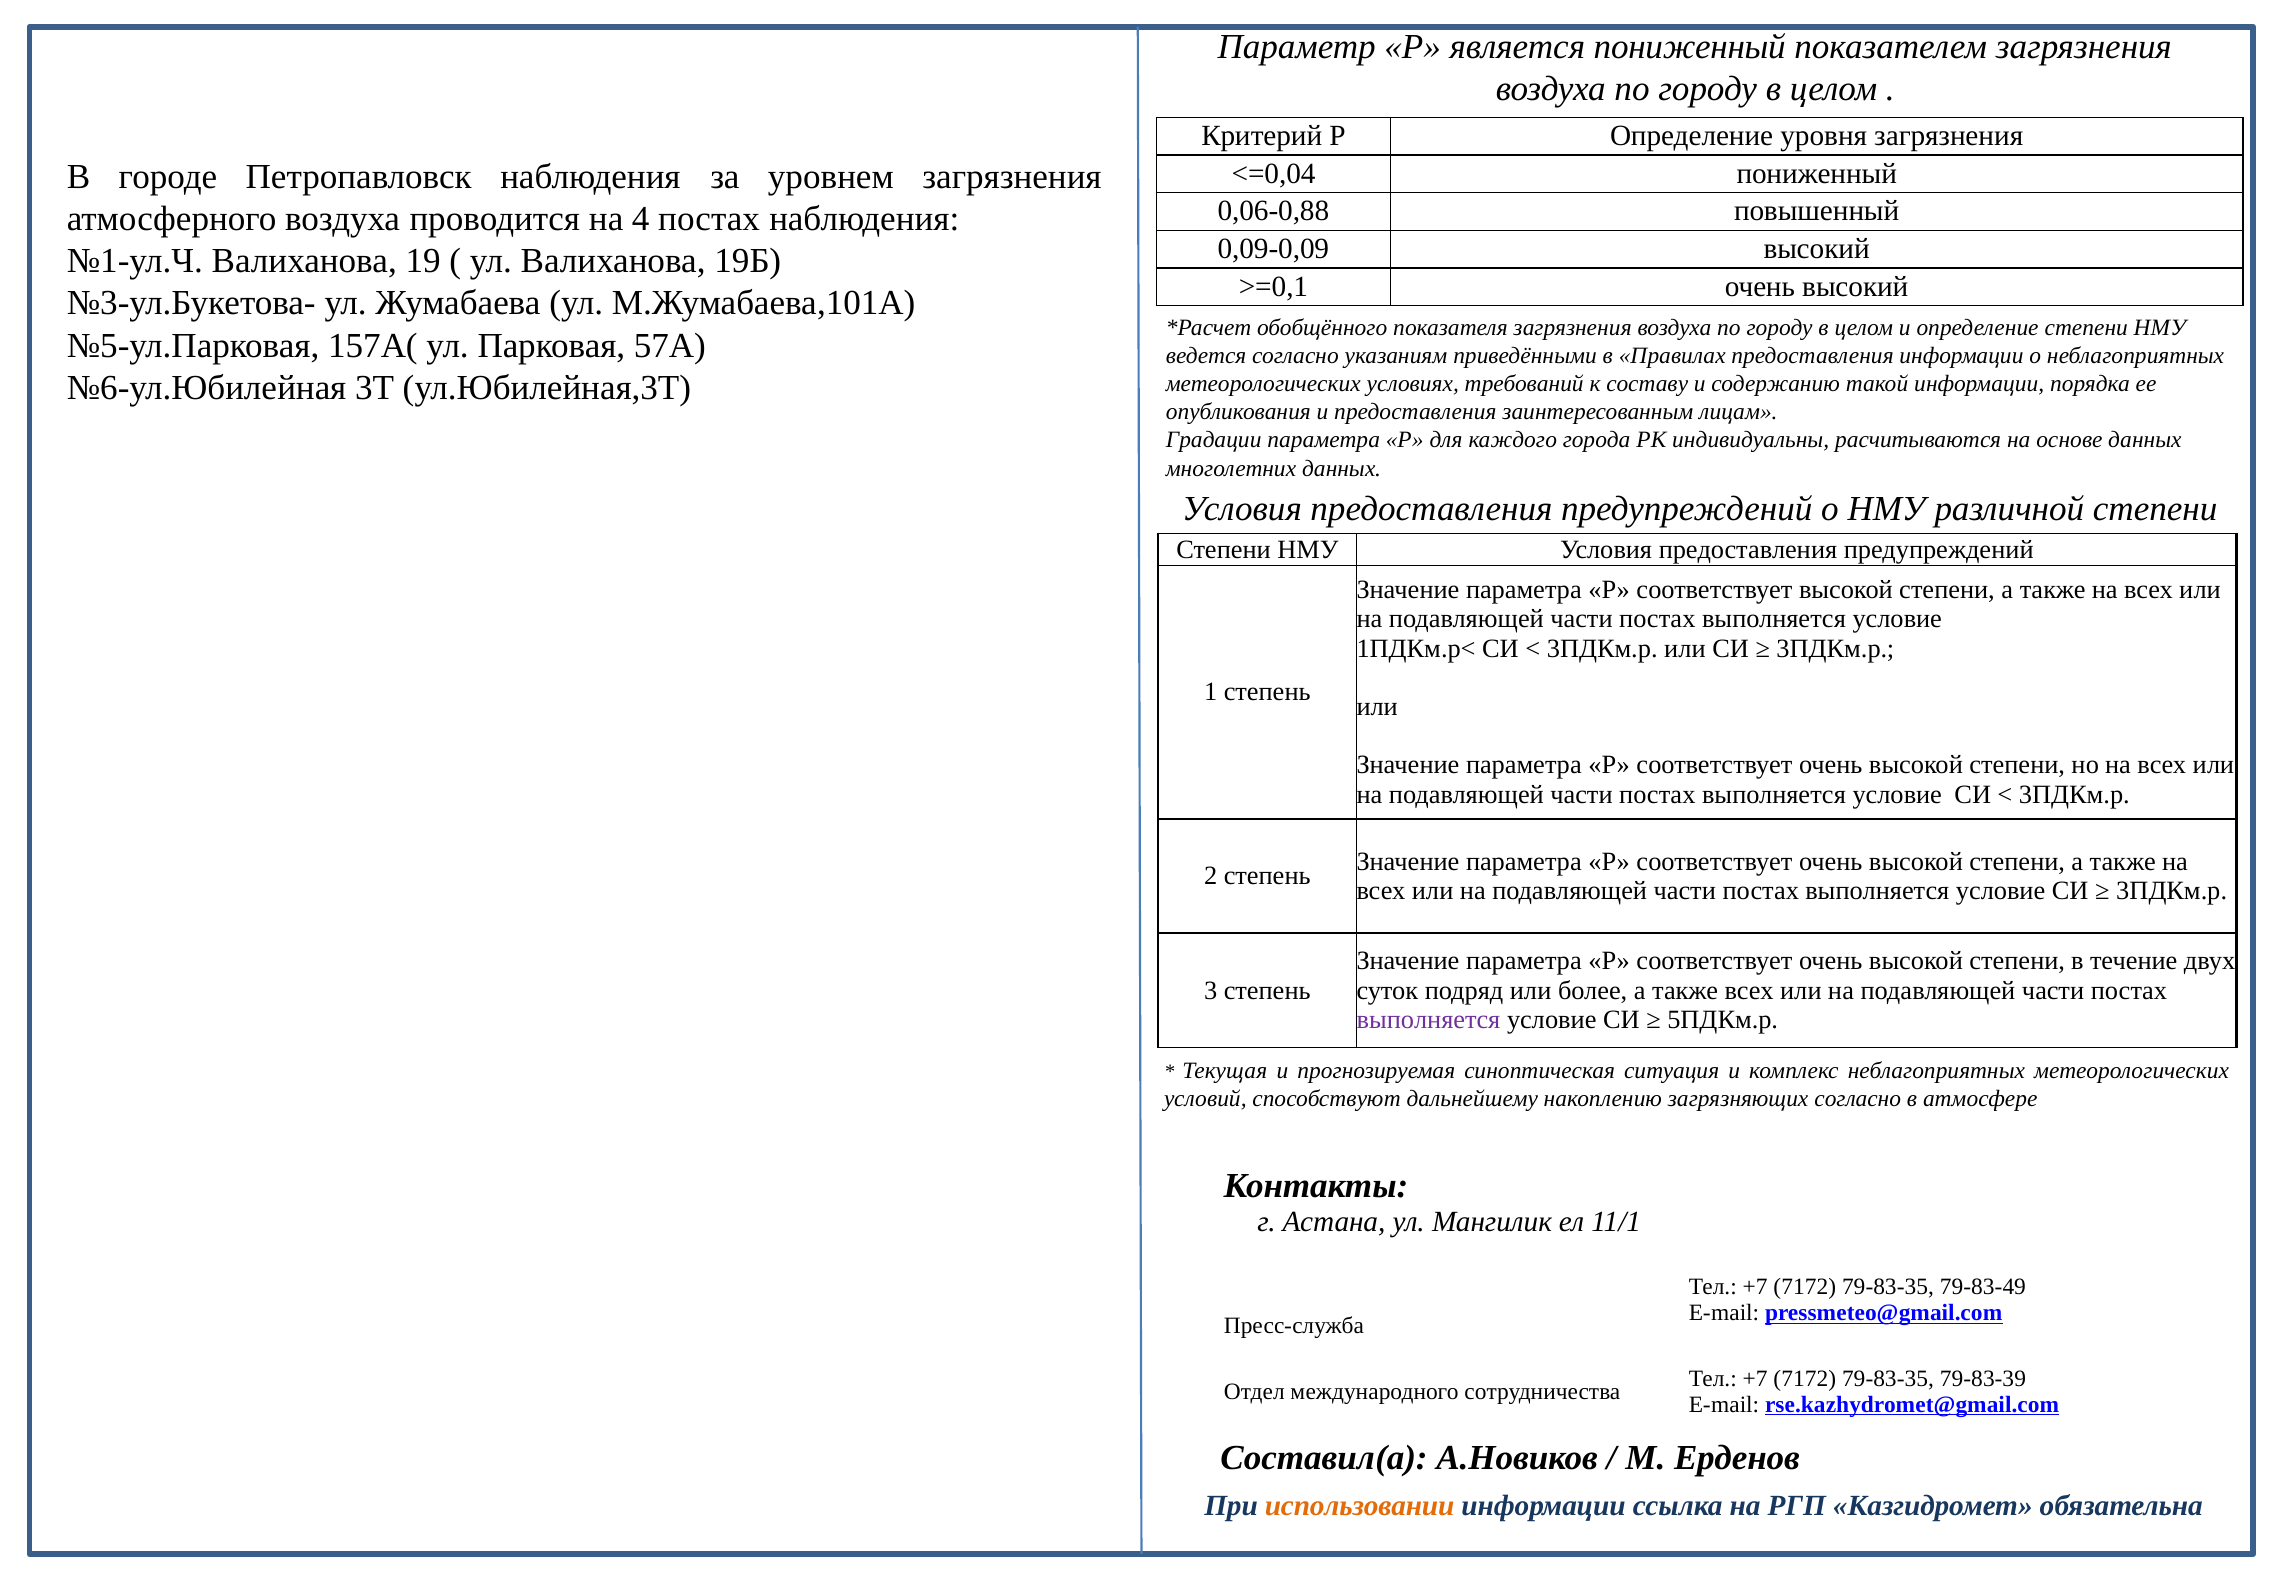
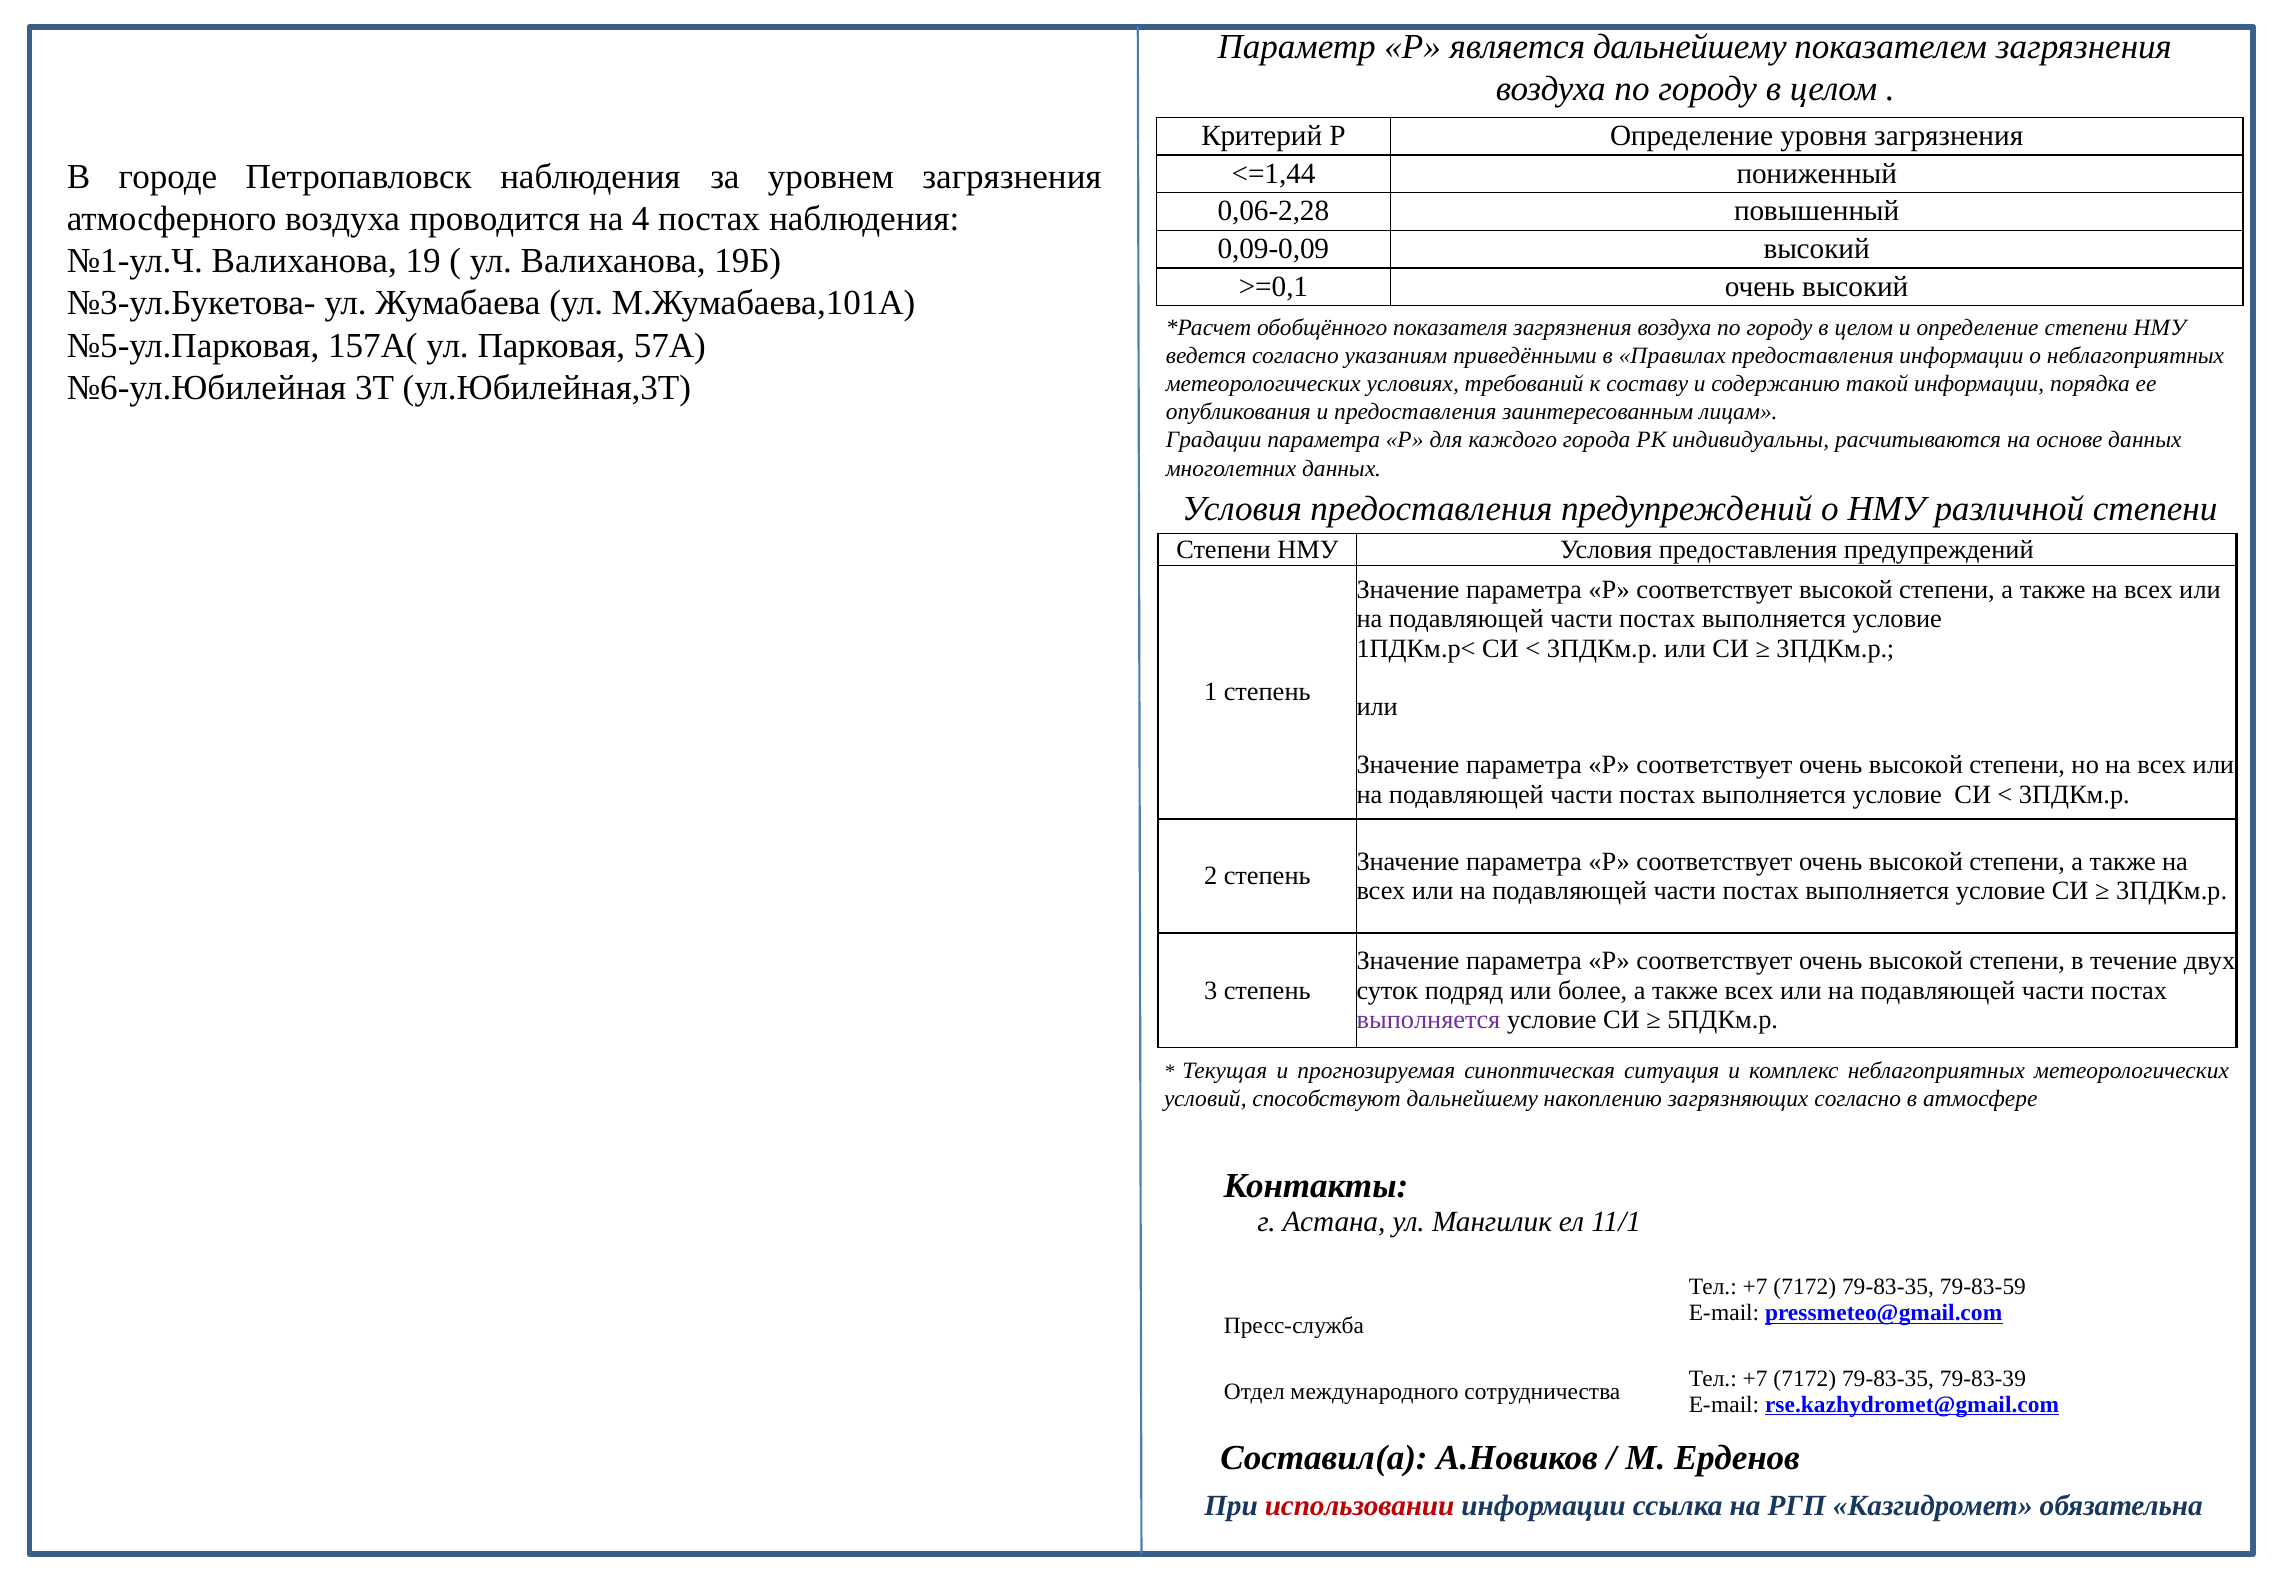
является пониженный: пониженный -> дальнейшему (1690, 47)
<=0,04: <=0,04 -> <=1,44 (1274, 173)
0,06-0,88: 0,06-0,88 -> 0,06-2,28 (1273, 211)
79-83-49: 79-83-49 -> 79-83-59 (1983, 1287)
использовании colour: orange -> red (1360, 1505)
